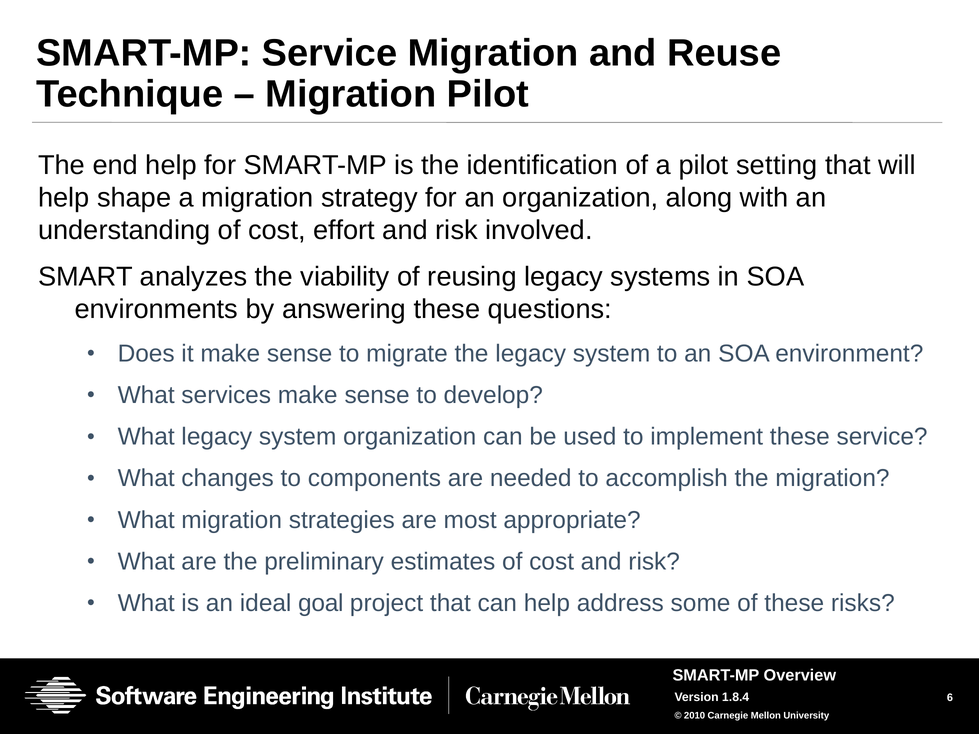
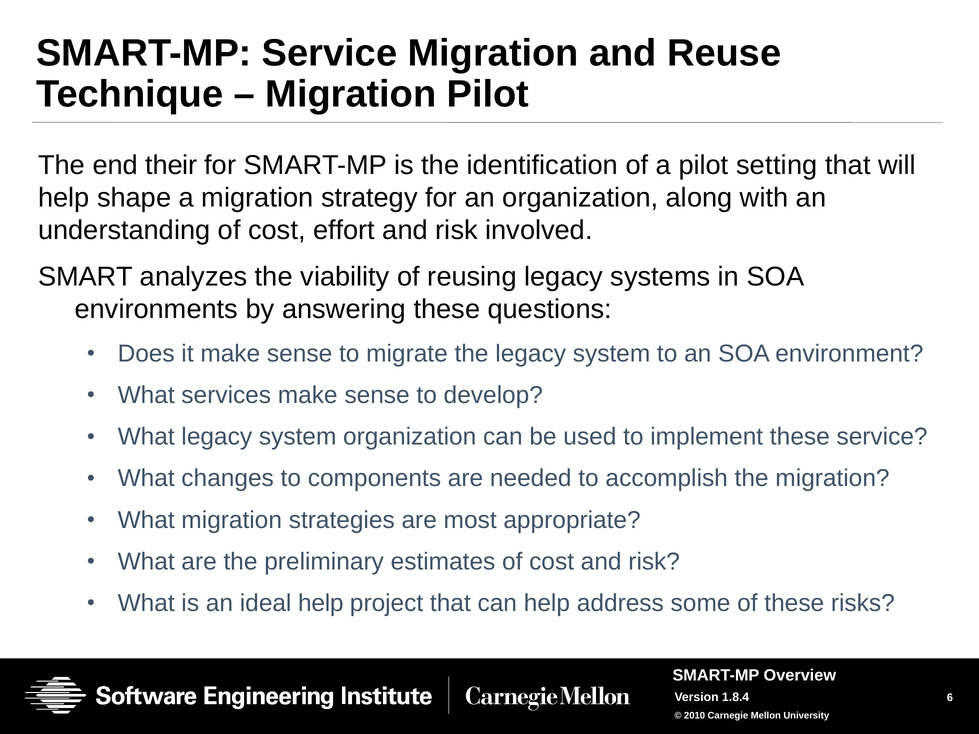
end help: help -> their (171, 165)
ideal goal: goal -> help (321, 603)
